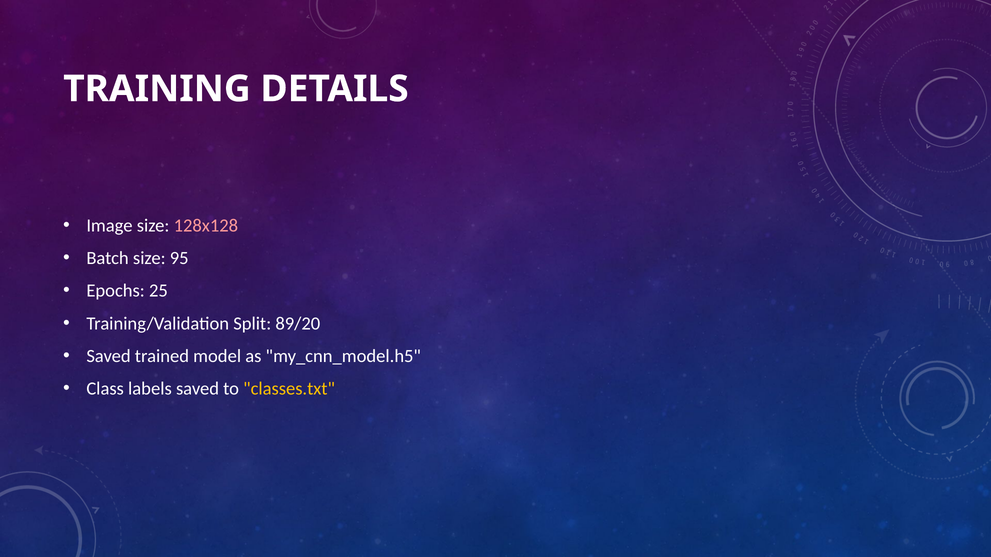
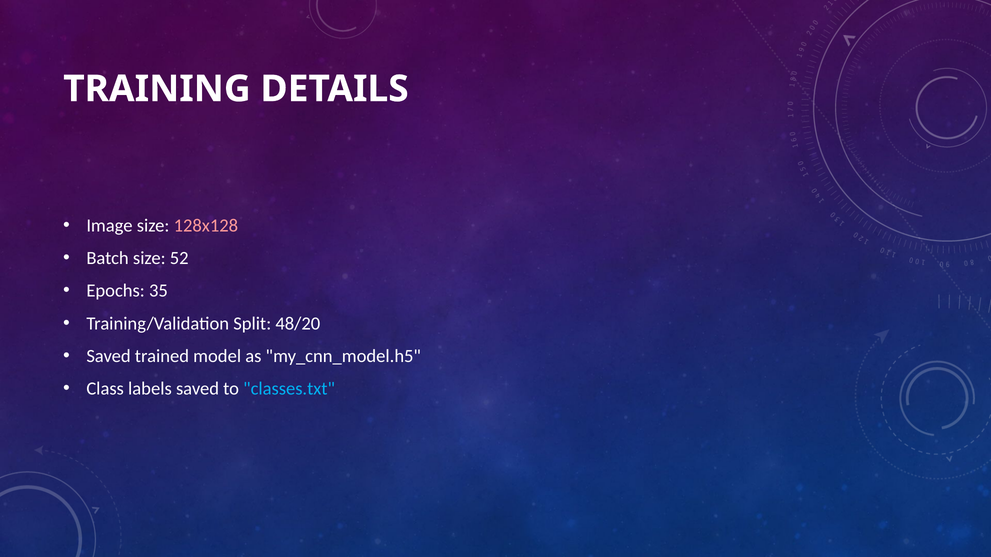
95: 95 -> 52 (179, 258)
25: 25 -> 35 (158, 291)
89/20: 89/20 -> 48/20 (298, 324)
classes.txt colour: yellow -> light blue (289, 389)
